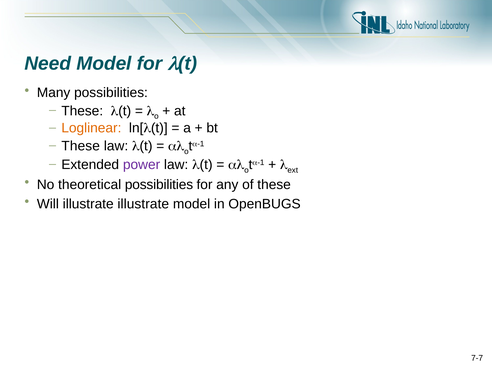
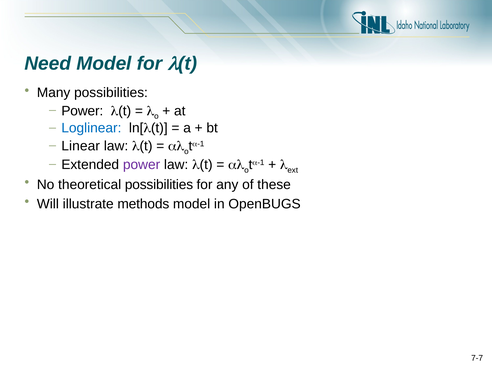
These: These -> Power (82, 111)
Loglinear colour: orange -> blue (91, 128)
These: These -> Linear (81, 146)
illustrate illustrate: illustrate -> methods (143, 204)
